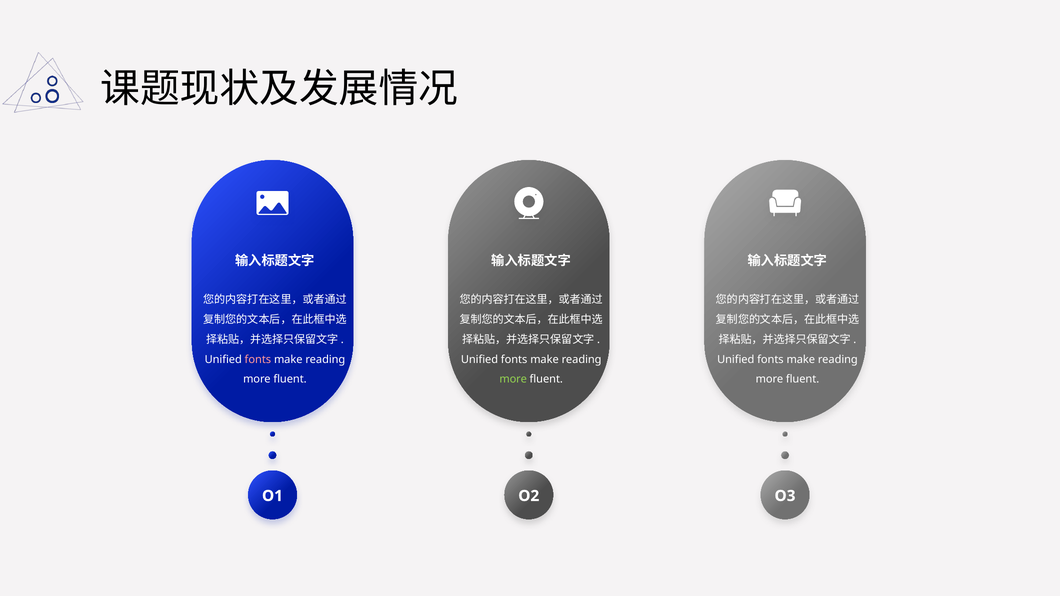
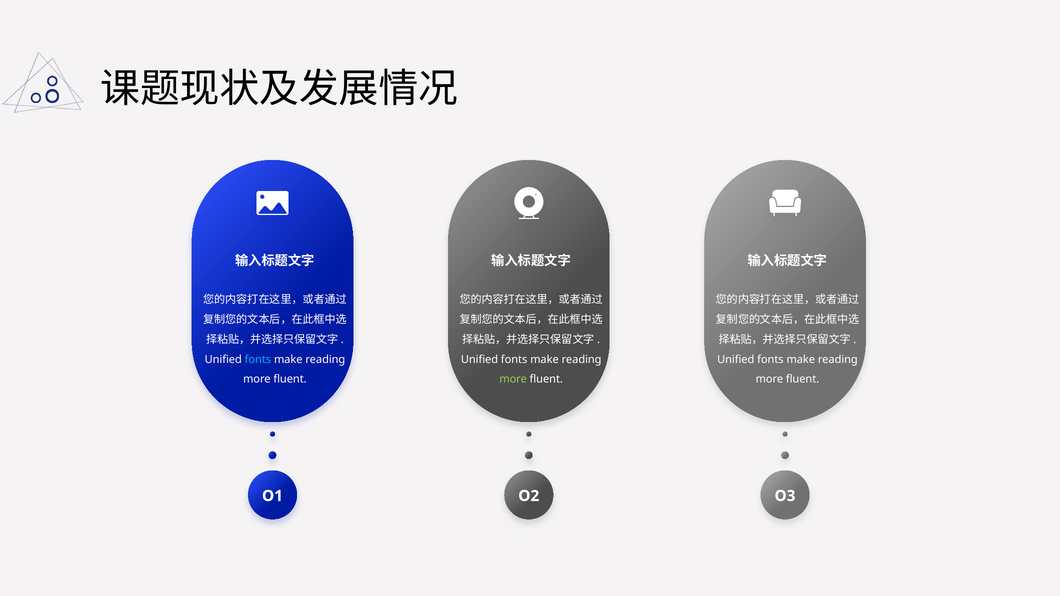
fonts colour: pink -> light blue (258, 360)
